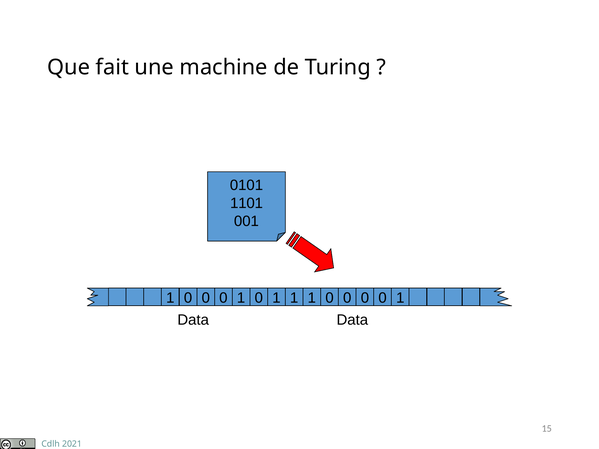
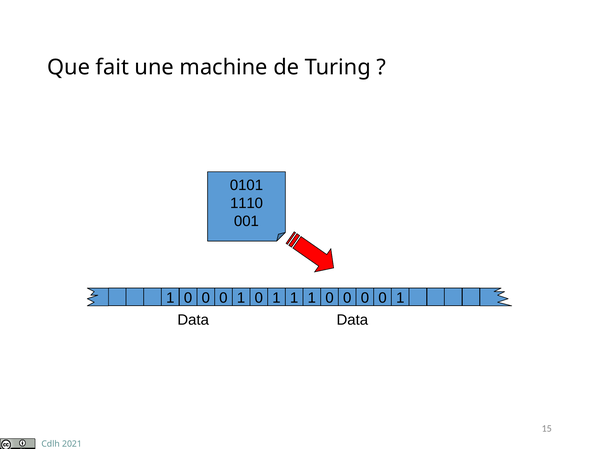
1101: 1101 -> 1110 (247, 203)
